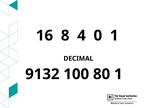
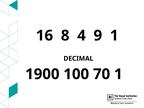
0: 0 -> 9 (98, 36)
9132: 9132 -> 1900 (42, 74)
80: 80 -> 70 (102, 74)
